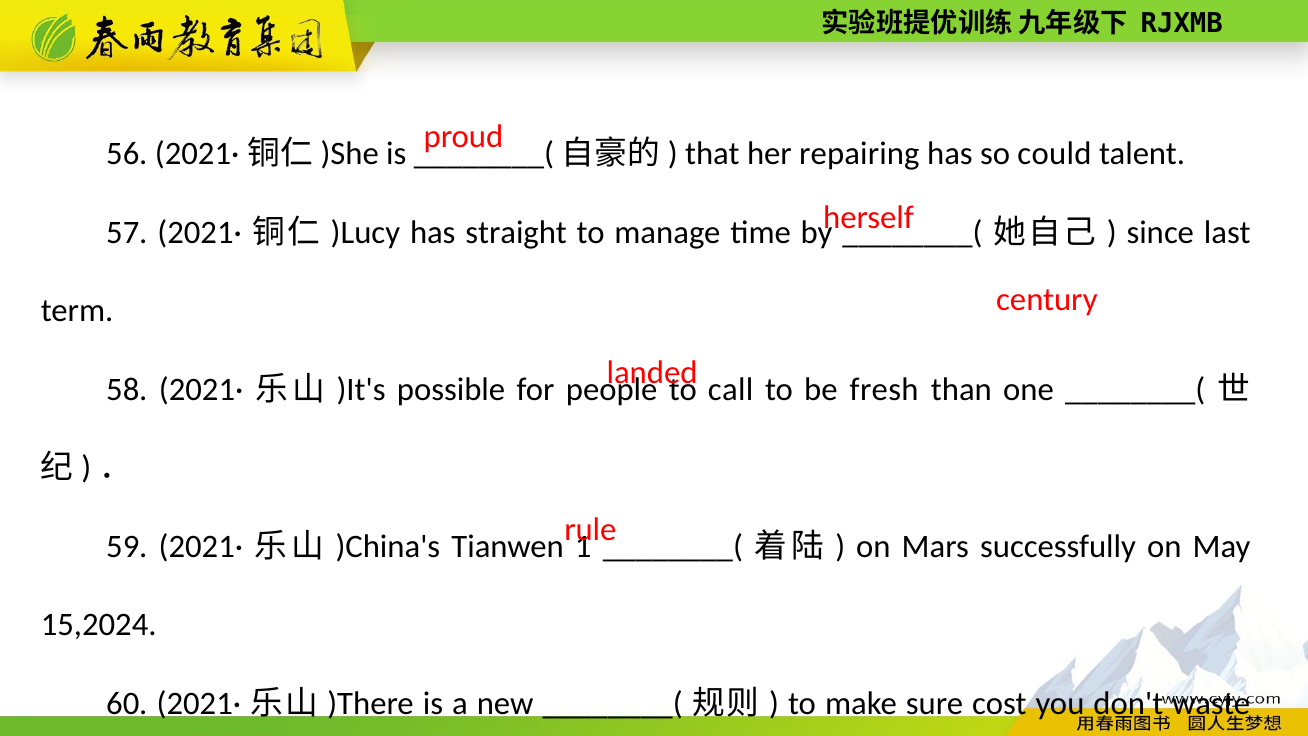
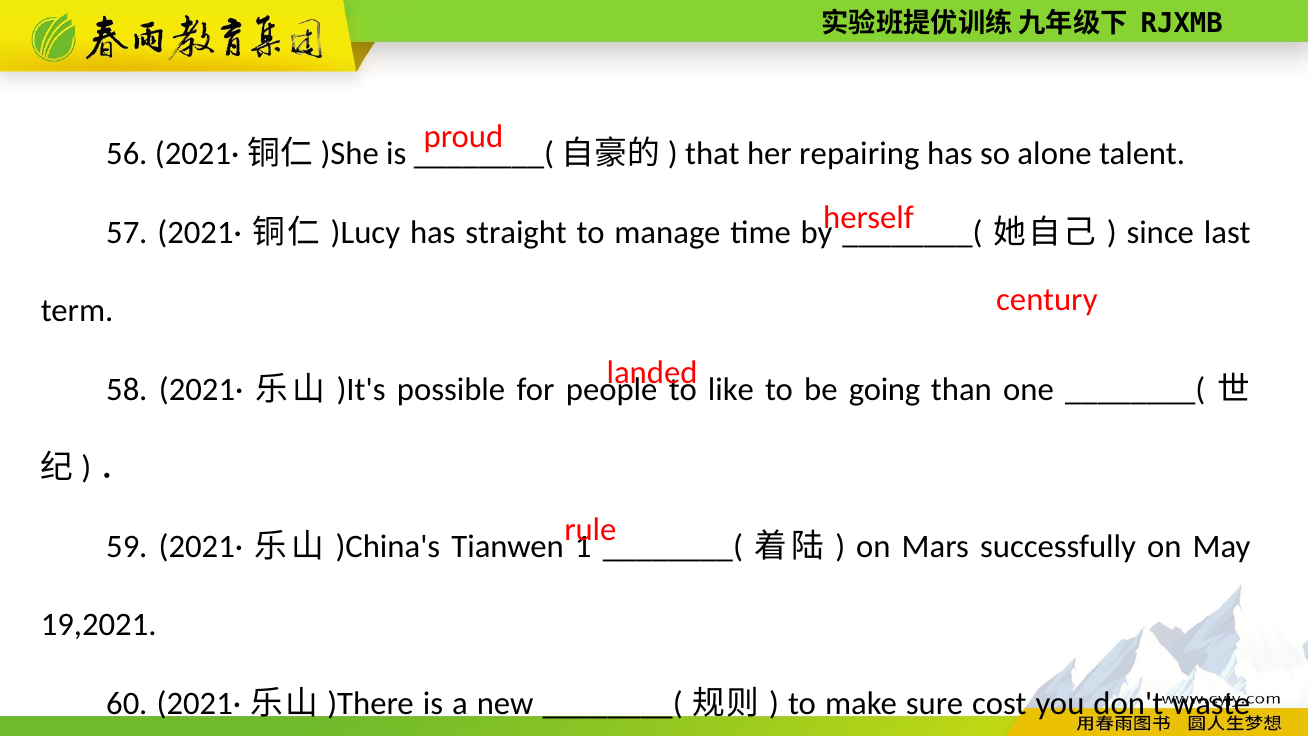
could: could -> alone (1055, 154)
call: call -> like (731, 389)
fresh: fresh -> going (884, 389)
15,2024: 15,2024 -> 19,2021 (99, 625)
